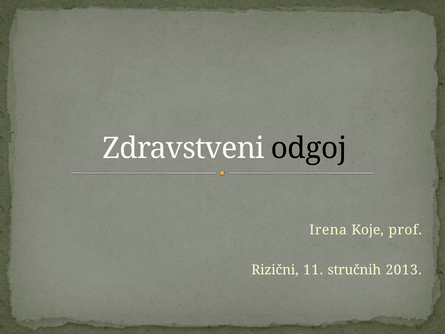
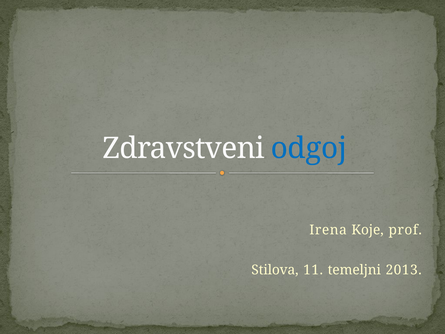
odgoj colour: black -> blue (309, 148)
Rizični: Rizični -> Stilova (275, 270)
stručnih: stručnih -> temeljni (354, 270)
